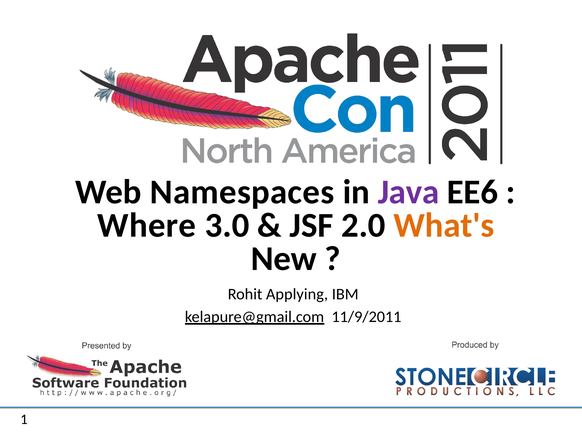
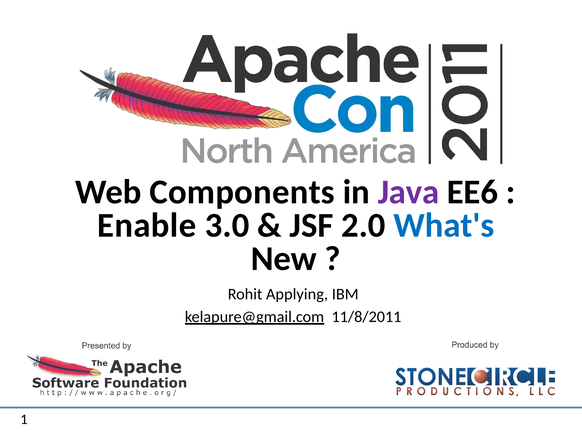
Namespaces: Namespaces -> Components (242, 192)
Where: Where -> Enable (147, 226)
What's colour: orange -> blue (444, 226)
11/9/2011: 11/9/2011 -> 11/8/2011 (366, 317)
